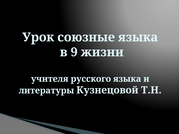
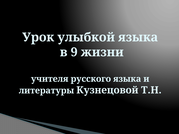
союзные: союзные -> улыбкой (86, 37)
